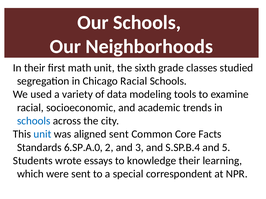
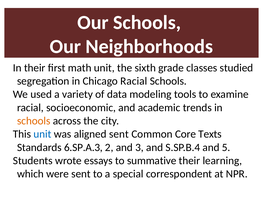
schools colour: blue -> orange (34, 121)
Facts: Facts -> Texts (210, 134)
6.SP.A.0: 6.SP.A.0 -> 6.SP.A.3 (83, 148)
knowledge: knowledge -> summative (152, 161)
